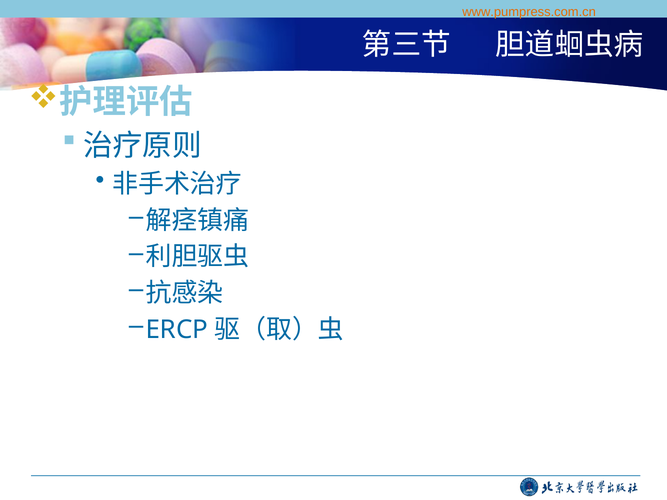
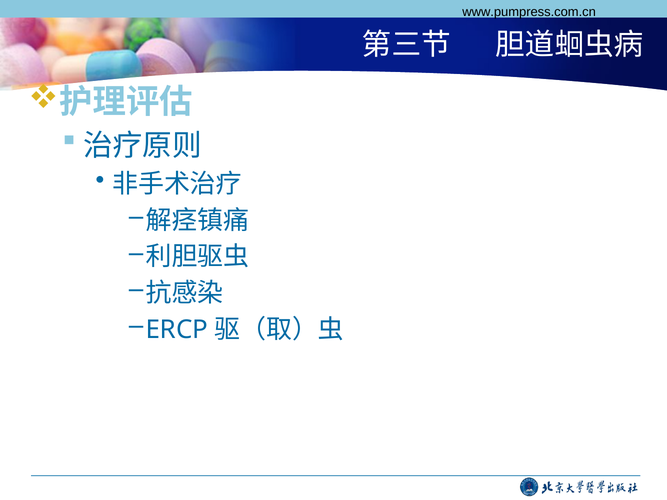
www.pumpress.com.cn colour: orange -> black (529, 12)
